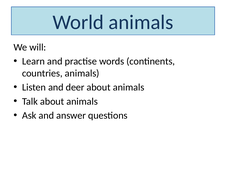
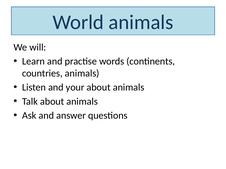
deer: deer -> your (75, 88)
